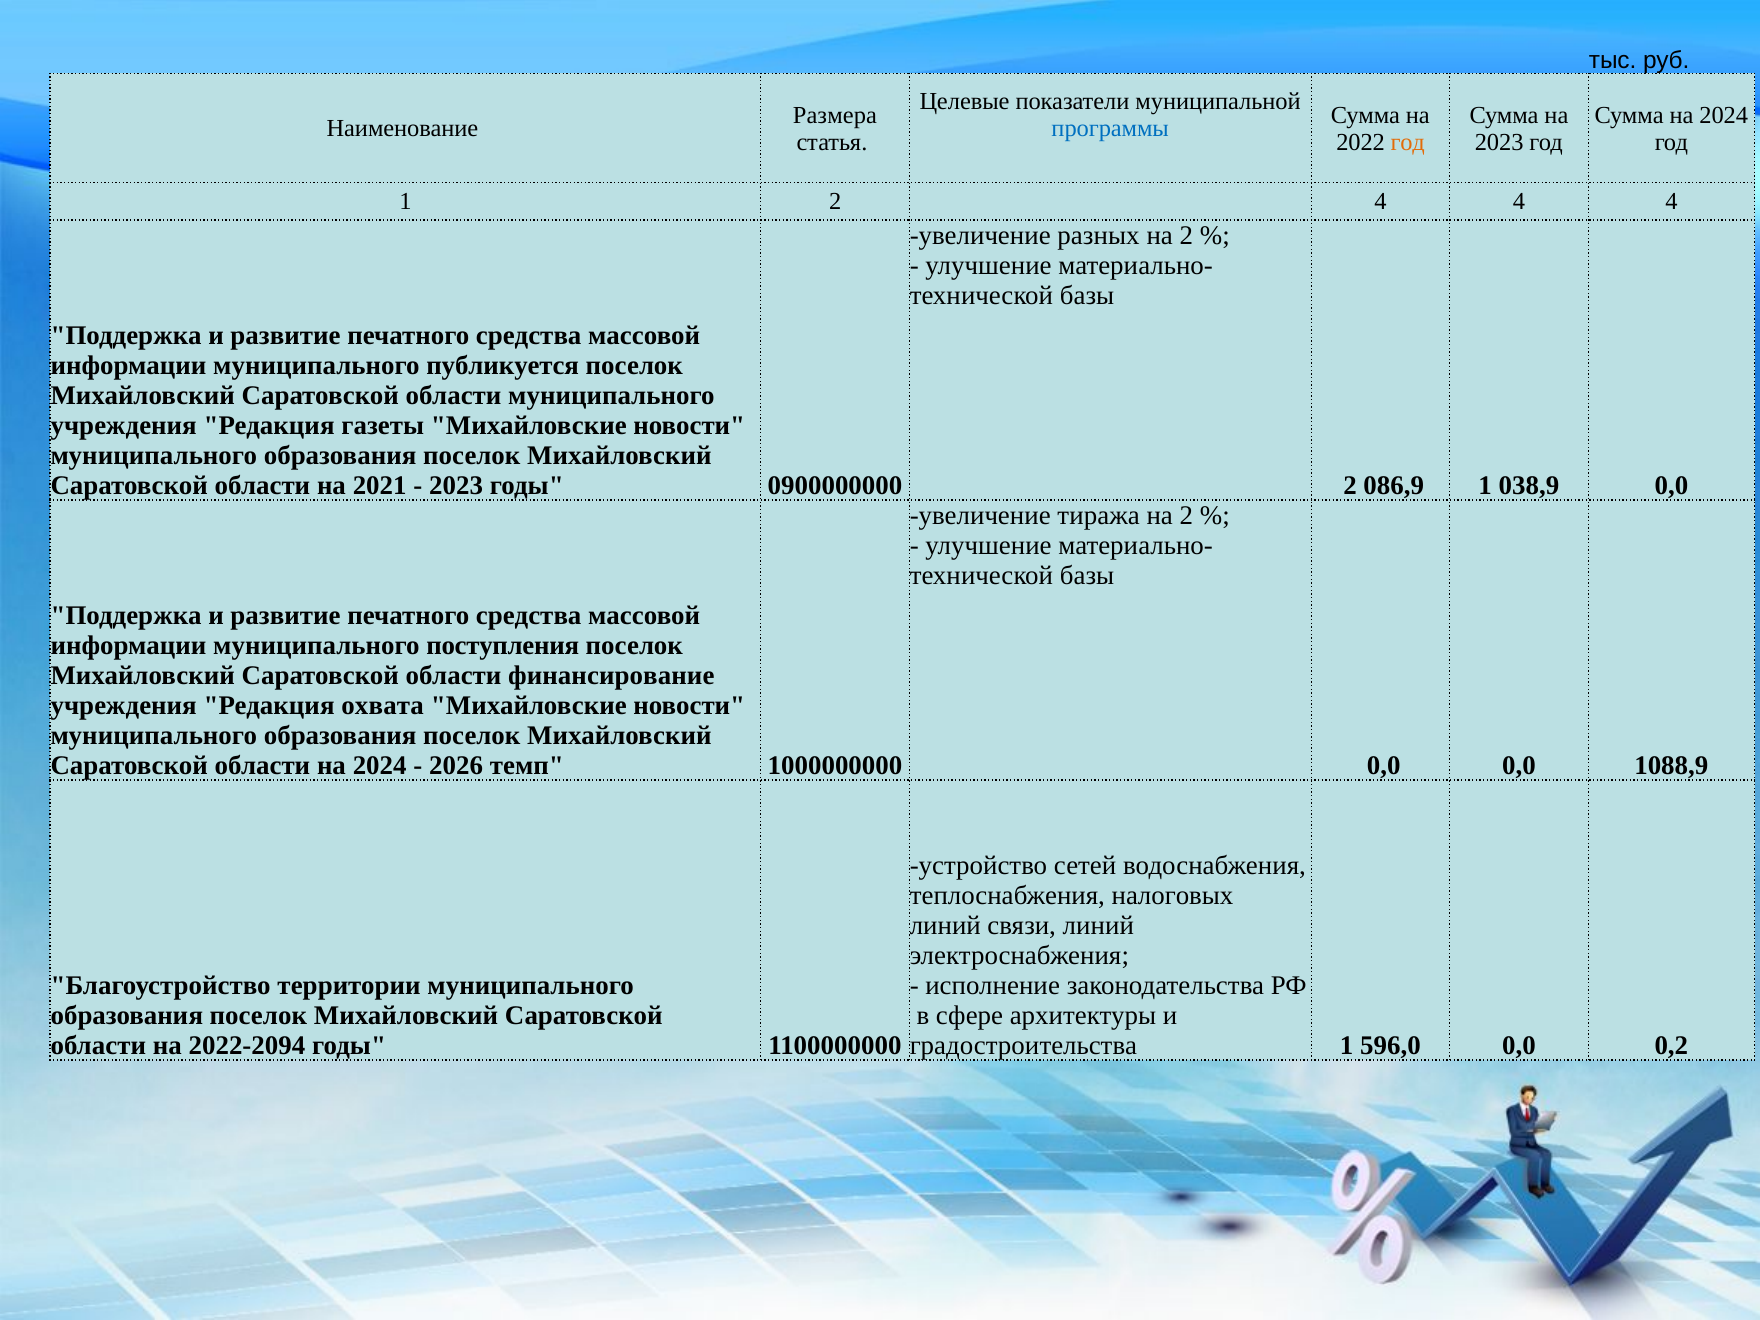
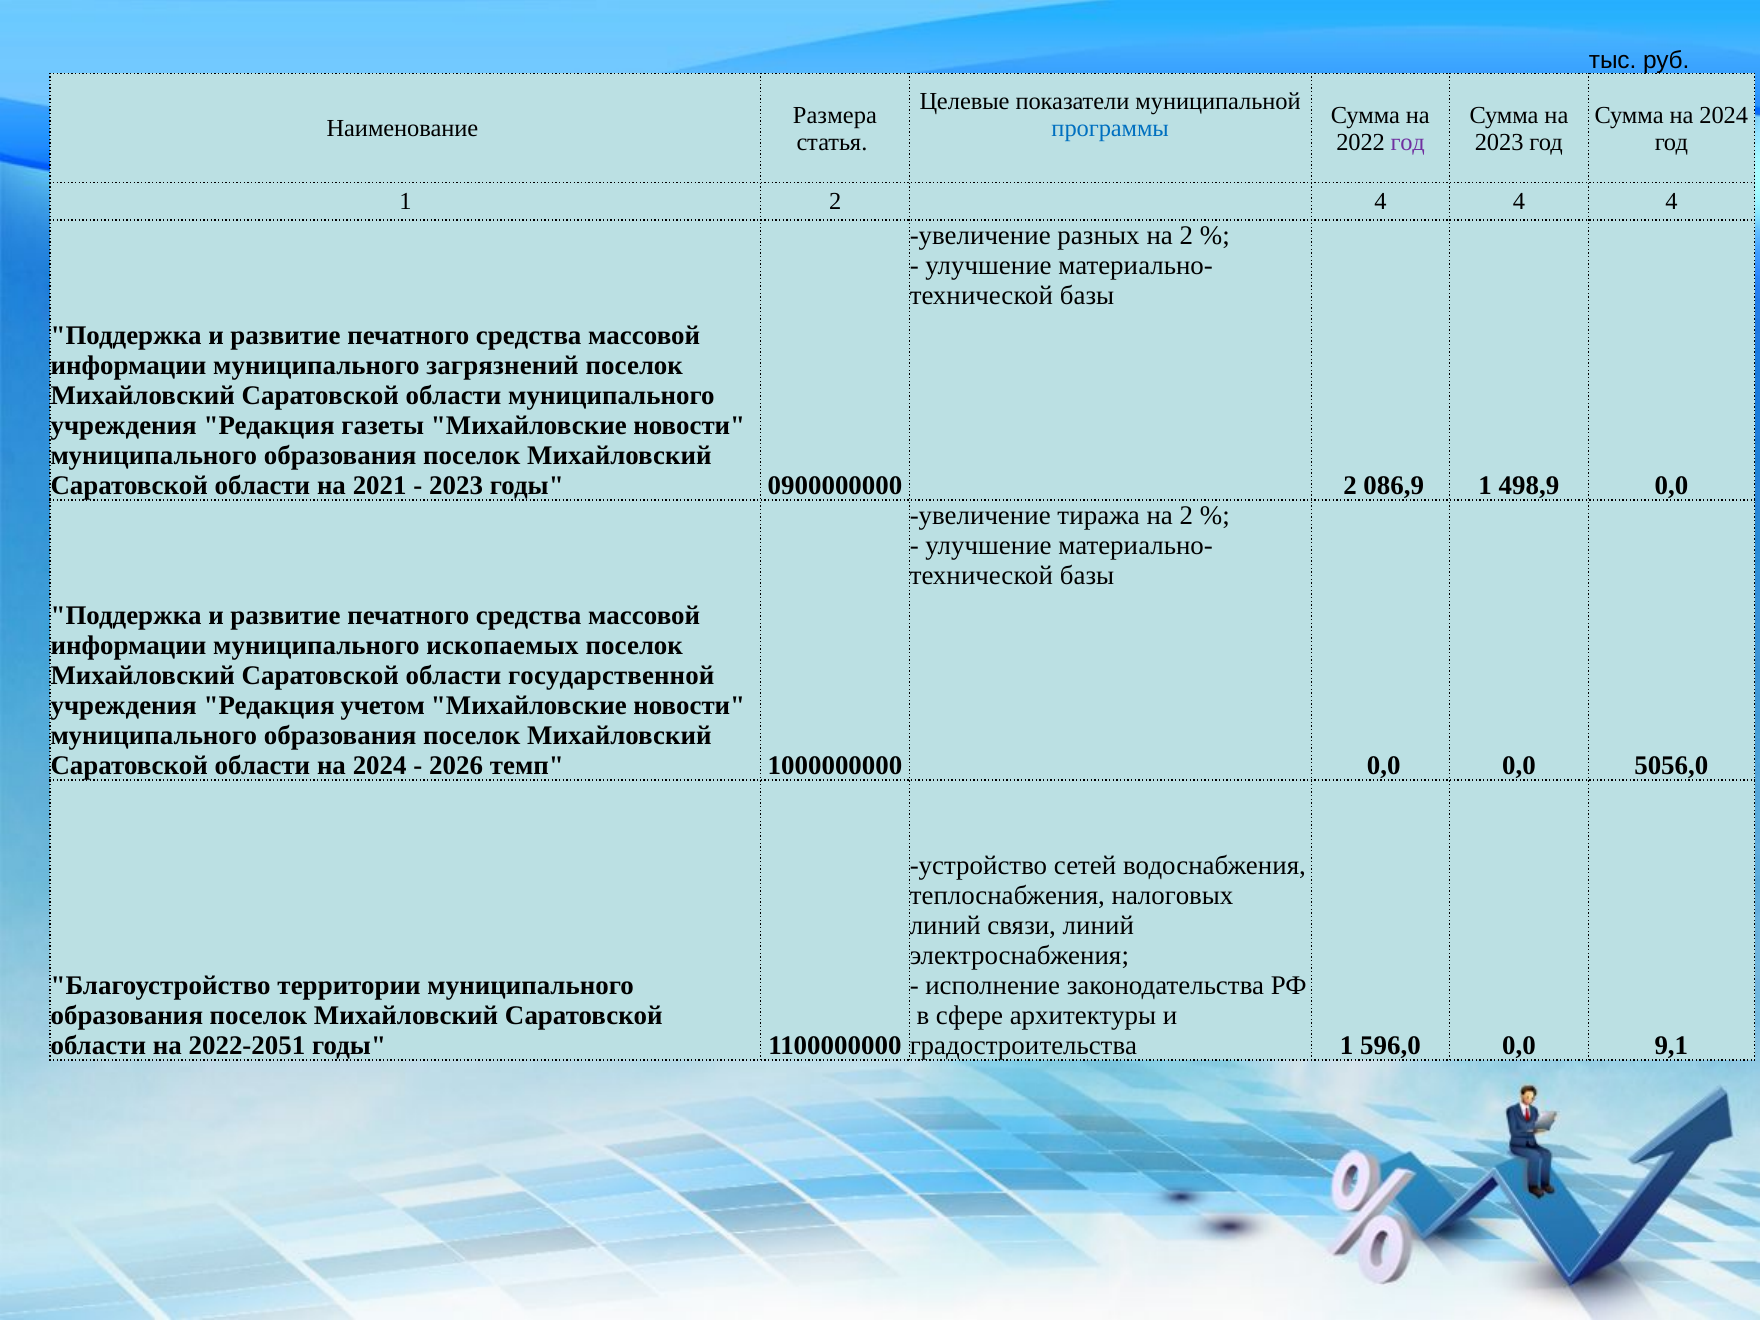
год colour: orange -> purple (1408, 142)
публикуется: публикуется -> загрязнений (502, 366)
038,9: 038,9 -> 498,9 (1529, 485)
поступления: поступления -> ископаемых (502, 646)
финансирование: финансирование -> государственной (611, 675)
охвата: охвата -> учетом (383, 705)
1088,9: 1088,9 -> 5056,0 (1671, 765)
2022-2094: 2022-2094 -> 2022-2051 (247, 1045)
0,2: 0,2 -> 9,1 (1671, 1045)
